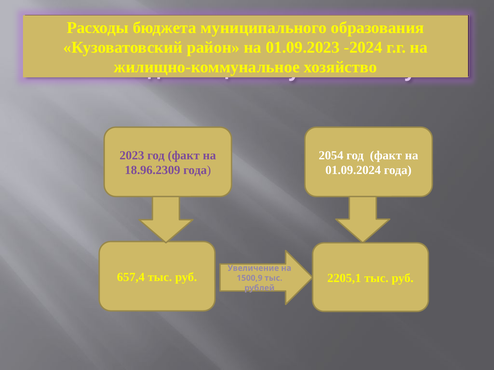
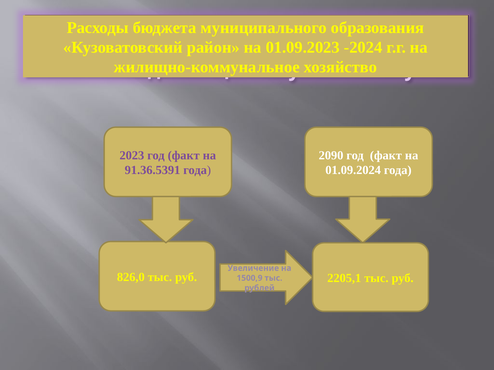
2054: 2054 -> 2090 (331, 156)
18.96.2309: 18.96.2309 -> 91.36.5391 (153, 170)
657,4: 657,4 -> 826,0 (131, 277)
